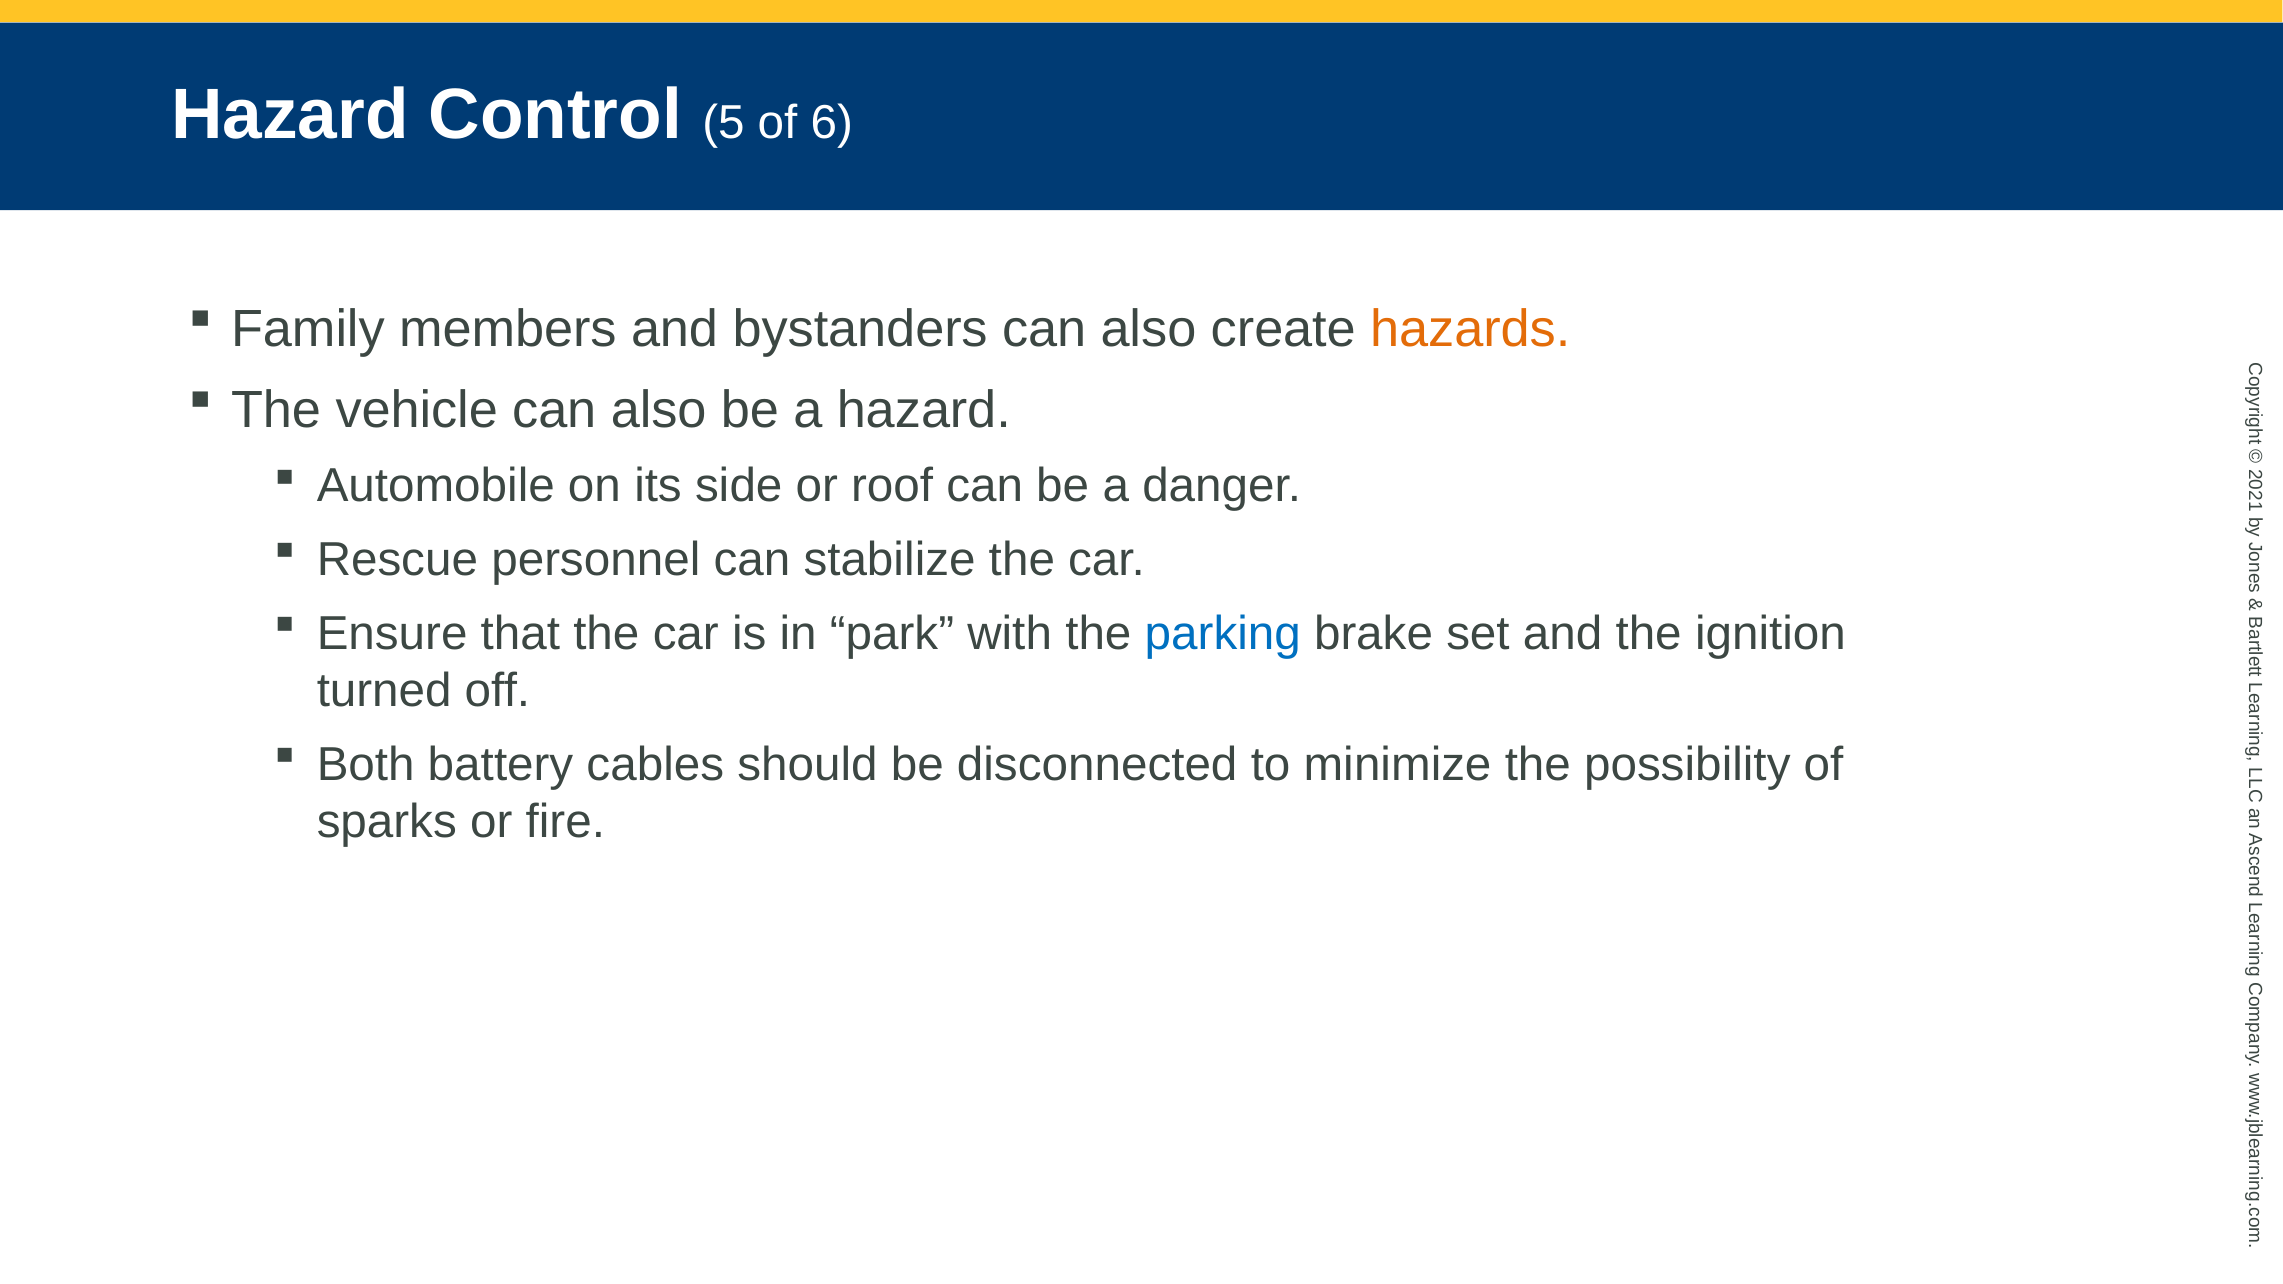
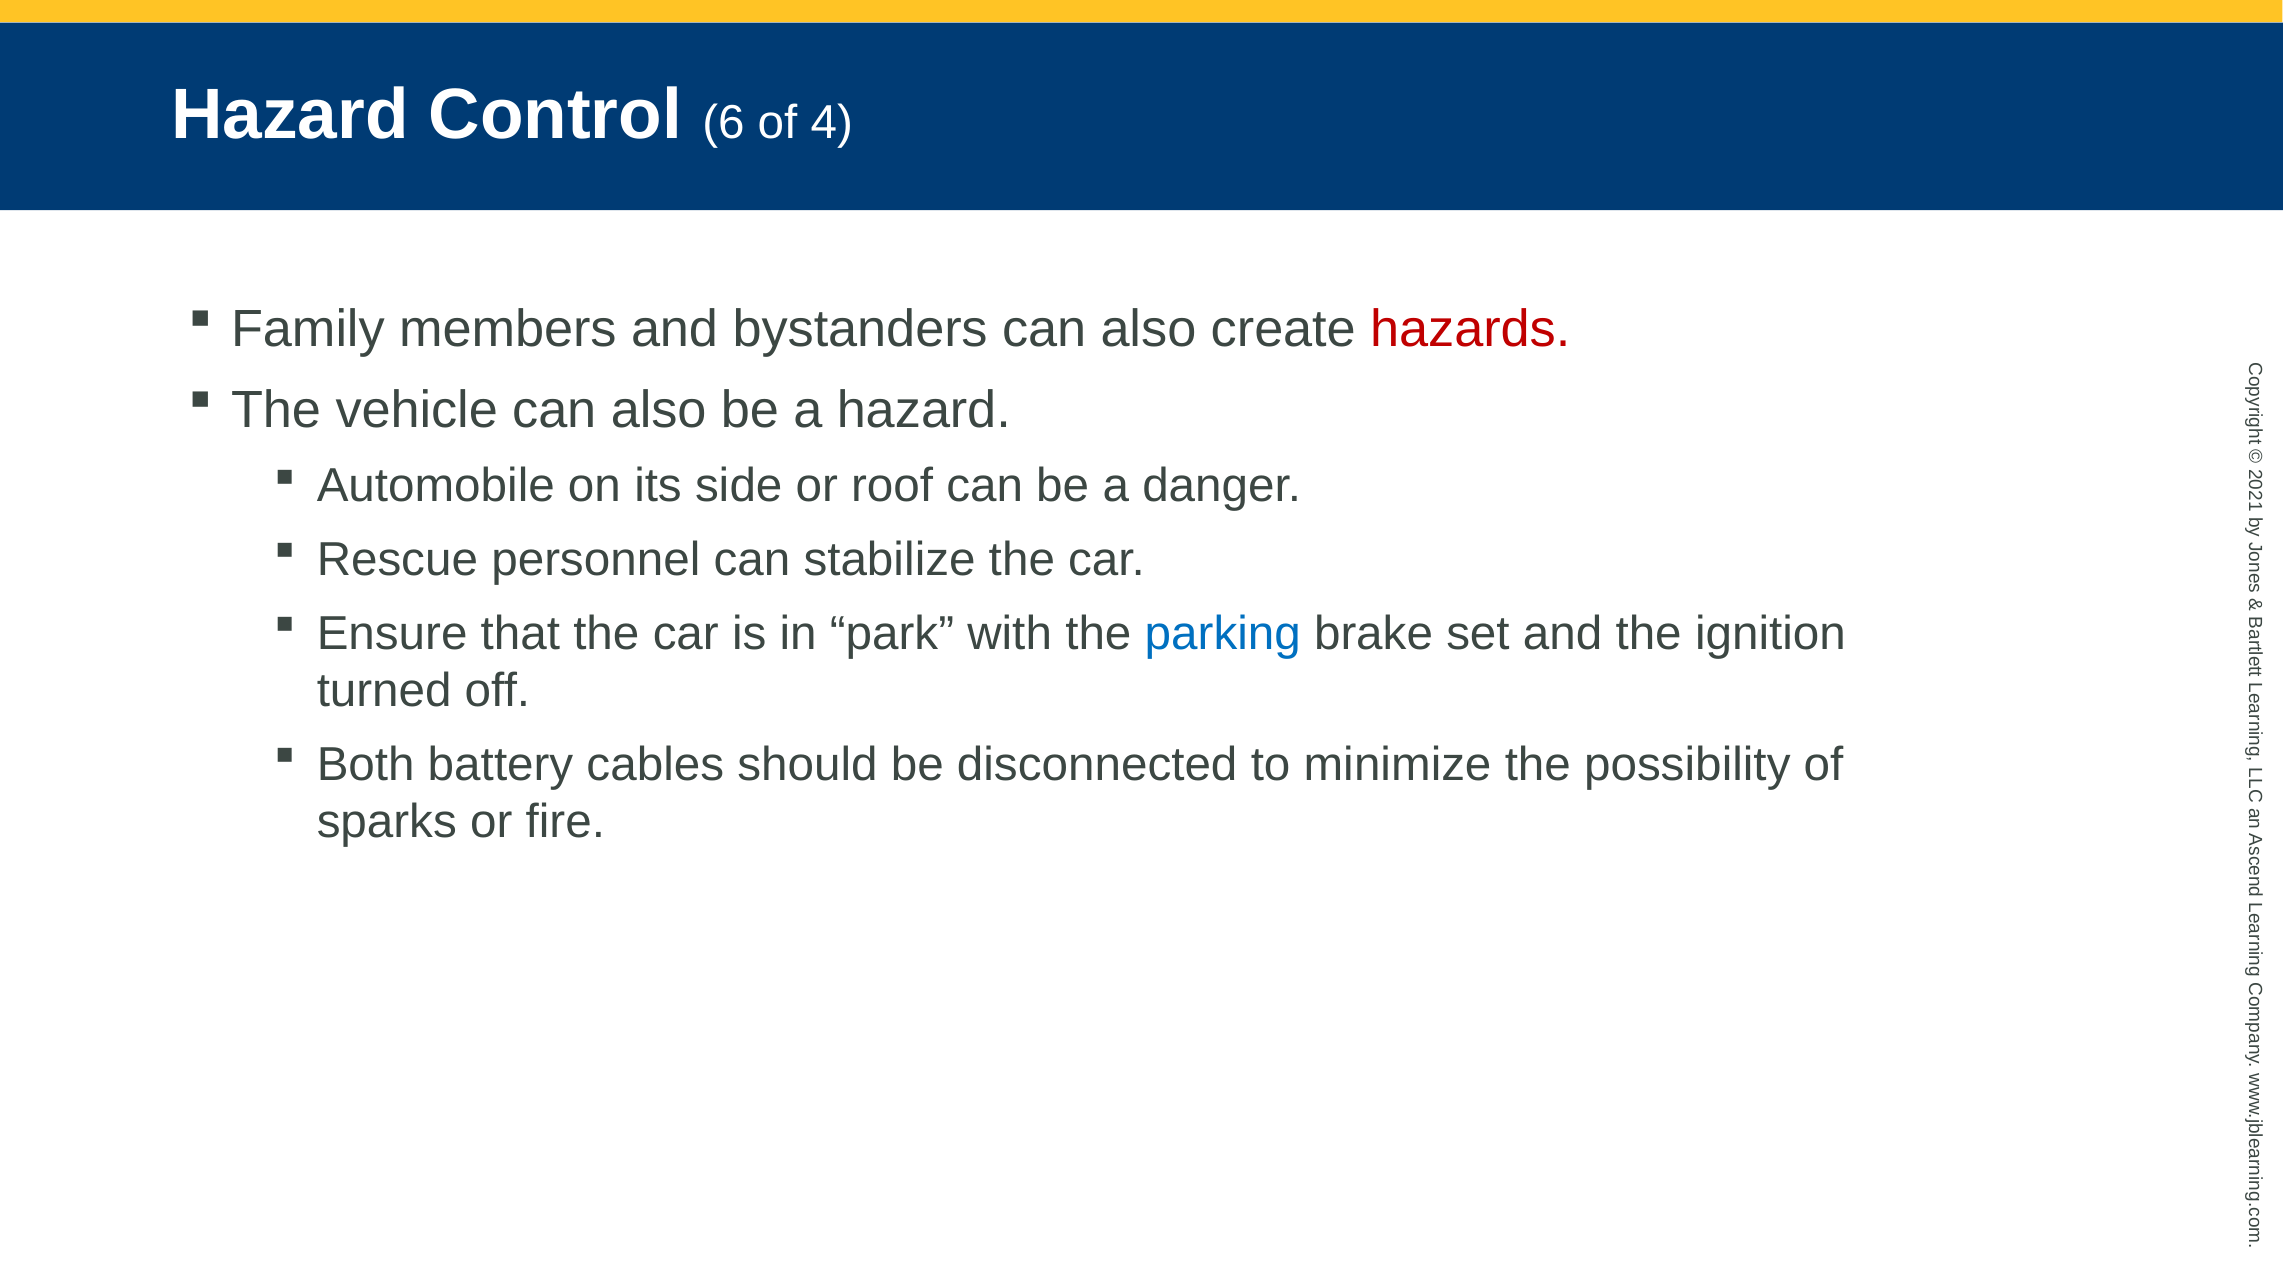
5: 5 -> 6 (723, 123)
6: 6 -> 4 (832, 123)
hazards colour: orange -> red (1470, 329)
